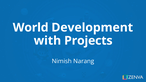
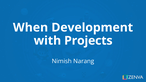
World: World -> When (31, 28)
